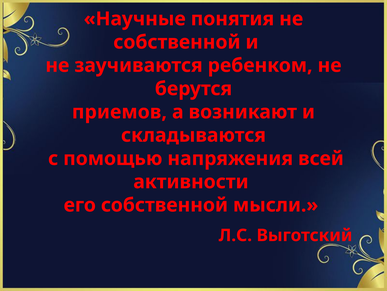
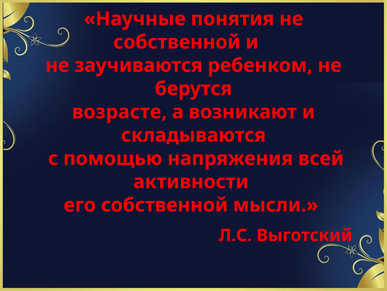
приемов: приемов -> возрасте (119, 112)
